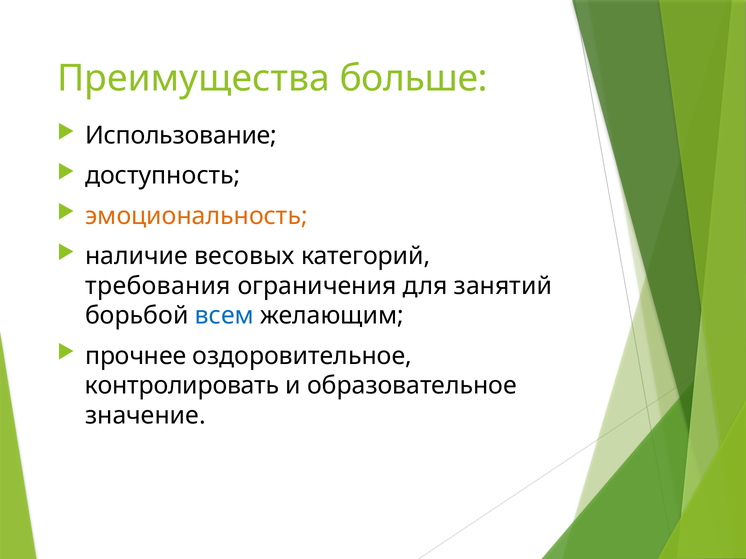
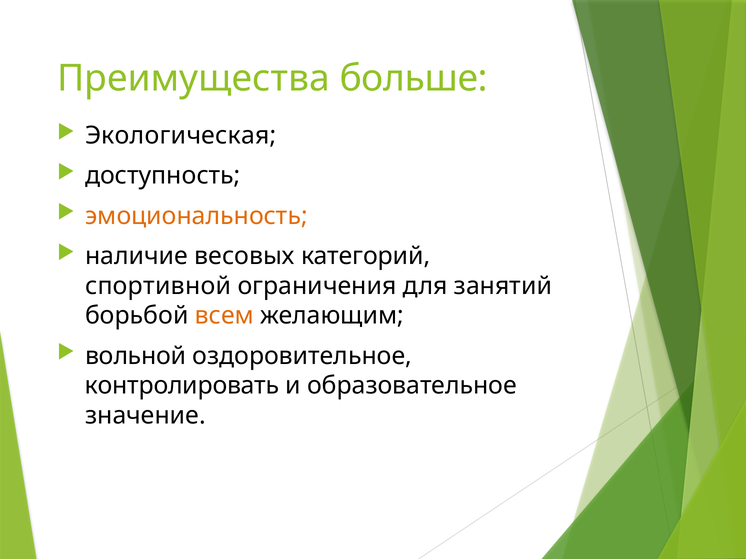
Использование: Использование -> Экологическая (181, 136)
требования: требования -> спортивной (158, 286)
всем colour: blue -> orange (224, 316)
прочнее: прочнее -> вольной (136, 356)
